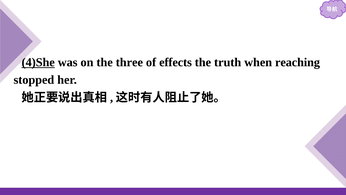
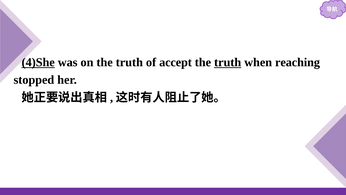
on the three: three -> truth (129, 62)
effects: effects -> accept (176, 62)
truth underline: none -> present (228, 62)
